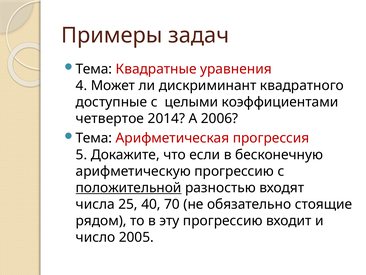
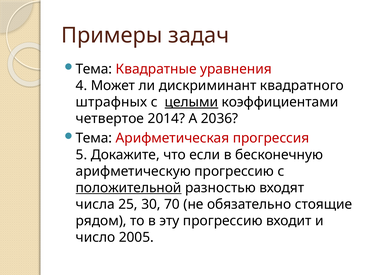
доступные: доступные -> штрафных (111, 102)
целыми underline: none -> present (191, 102)
2006: 2006 -> 2036 (220, 118)
40: 40 -> 30 (151, 204)
